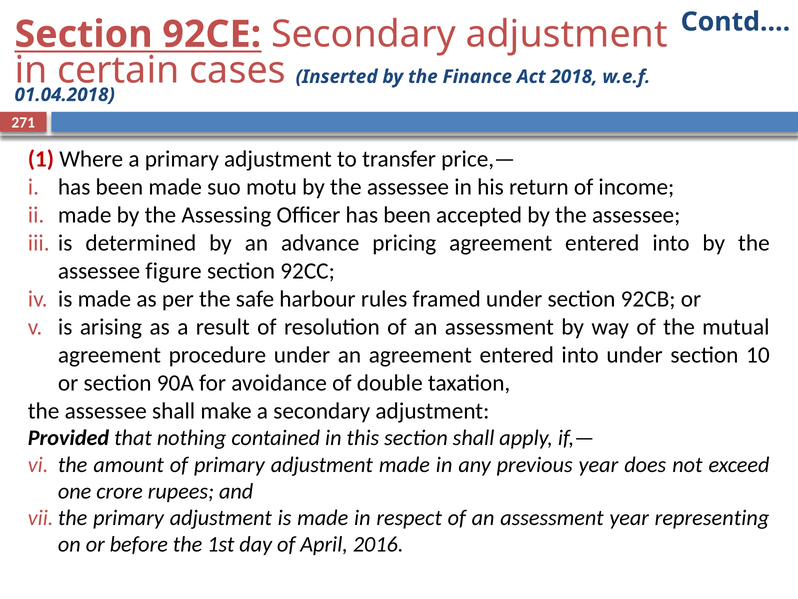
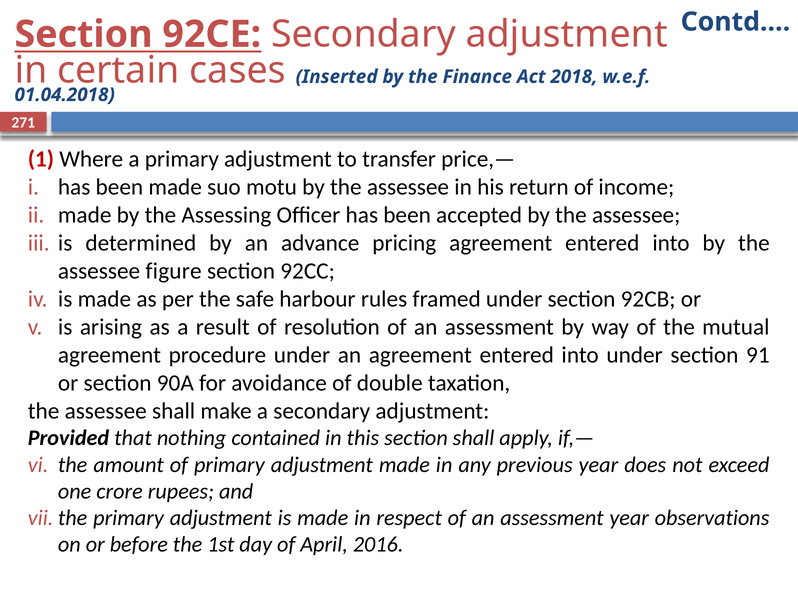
10: 10 -> 91 (758, 355)
representing: representing -> observations (712, 518)
